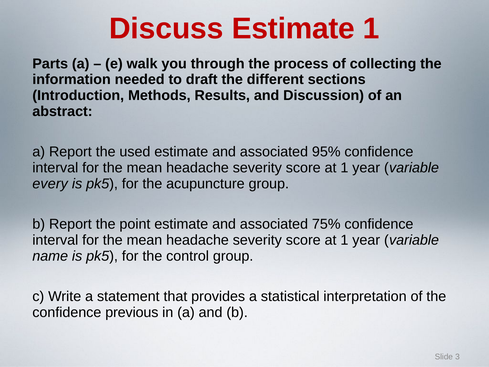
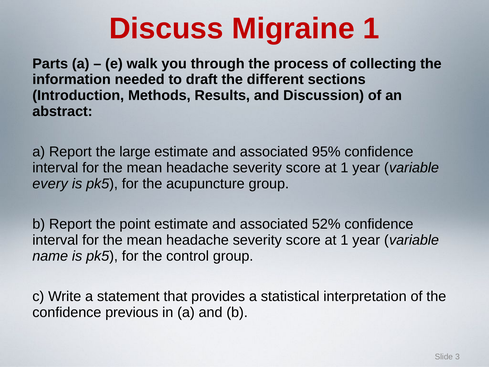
Discuss Estimate: Estimate -> Migraine (293, 29)
used: used -> large (135, 152)
75%: 75% -> 52% (326, 224)
